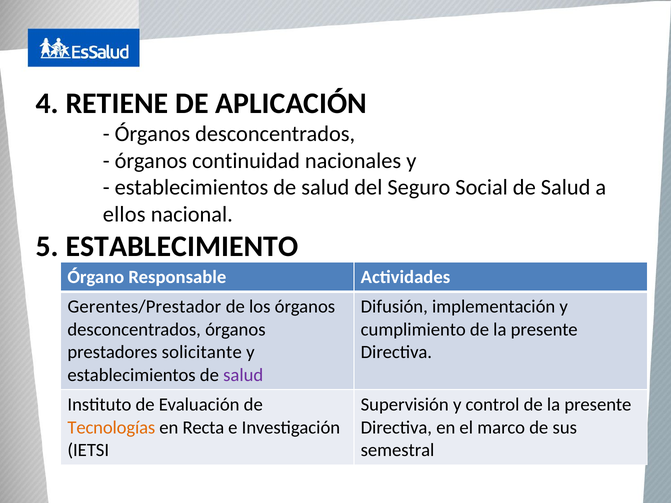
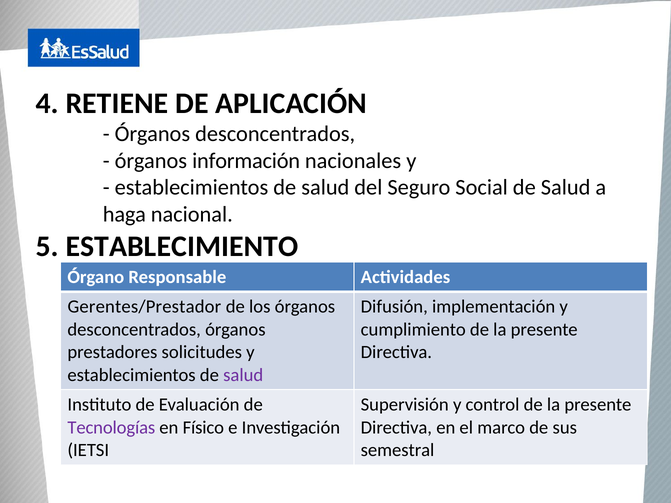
continuidad: continuidad -> información (246, 161)
ellos: ellos -> haga (124, 215)
solicitante: solicitante -> solicitudes (202, 352)
Tecnologías colour: orange -> purple (111, 428)
Recta: Recta -> Físico (203, 428)
